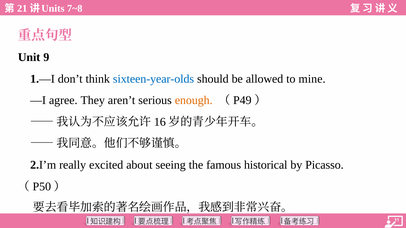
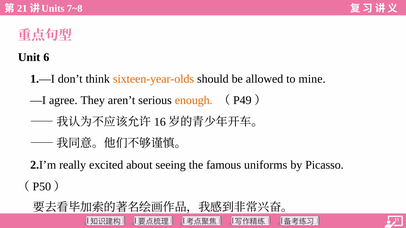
9: 9 -> 6 (46, 57)
sixteen-year-olds colour: blue -> orange (153, 79)
historical: historical -> uniforms (266, 165)
